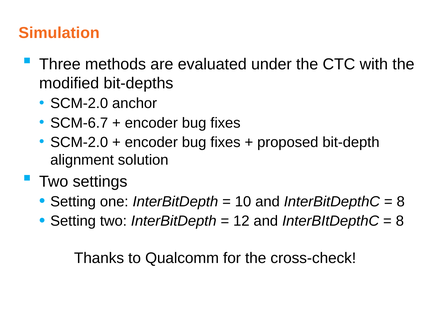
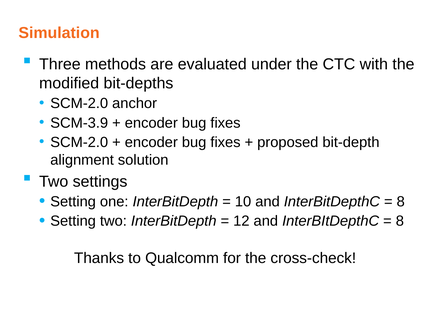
SCM-6.7: SCM-6.7 -> SCM-3.9 (79, 123)
